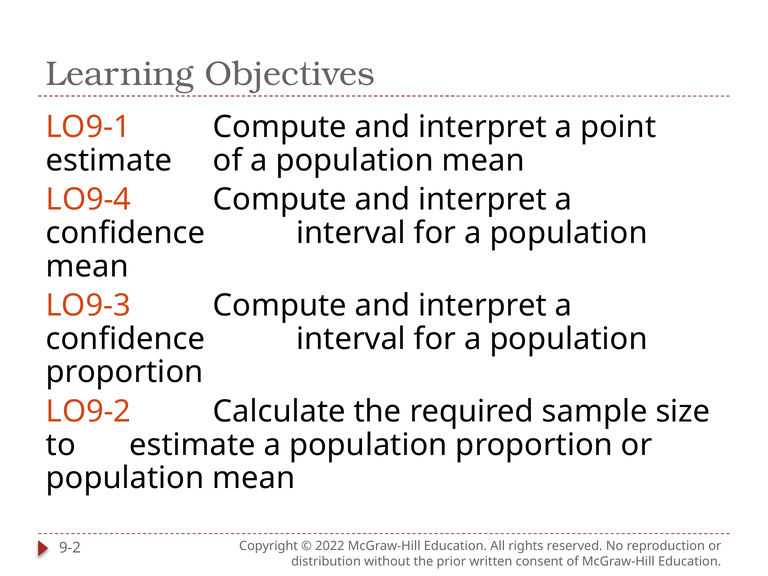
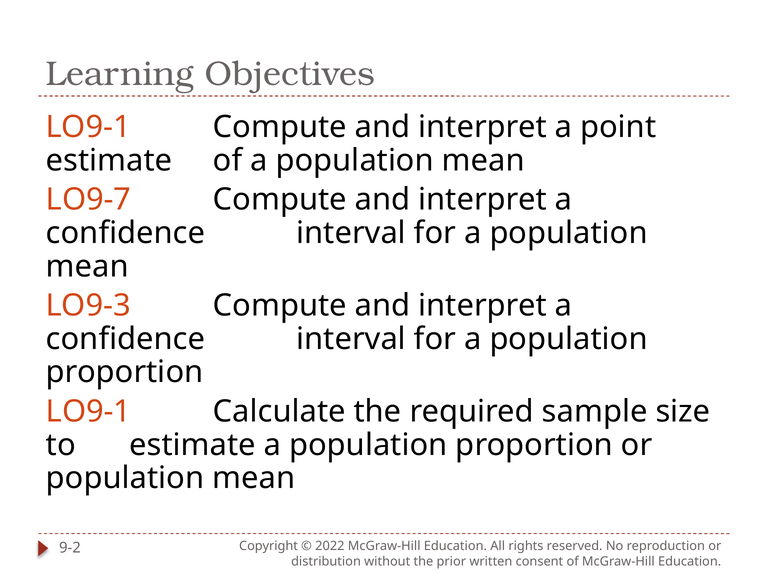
LO9-4: LO9-4 -> LO9-7 (89, 199)
LO9-2: LO9-2 -> LO9-1 (89, 411)
